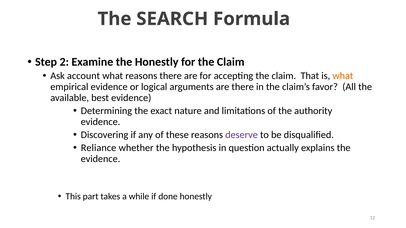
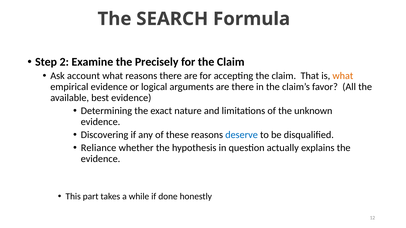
the Honestly: Honestly -> Precisely (157, 62)
authority: authority -> unknown (313, 111)
deserve colour: purple -> blue (242, 135)
